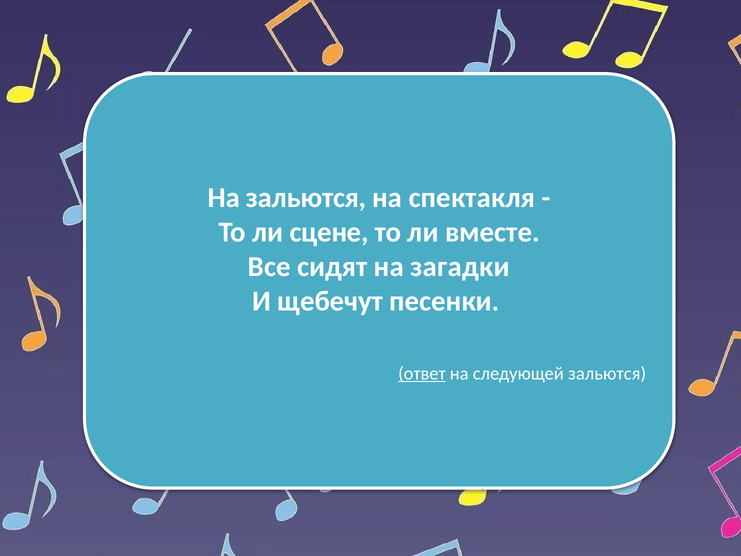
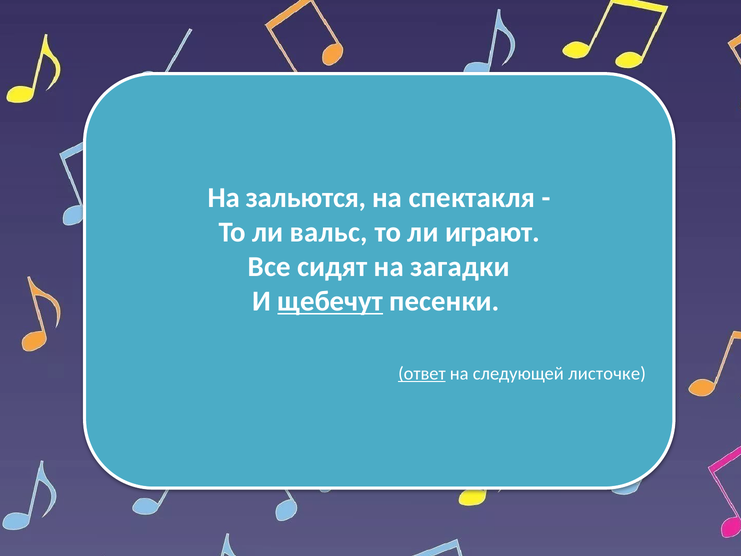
сцене: сцене -> вальс (329, 232)
вместе: вместе -> играют (493, 232)
щебечут underline: none -> present (330, 301)
следующей зальются: зальются -> листочке (607, 373)
